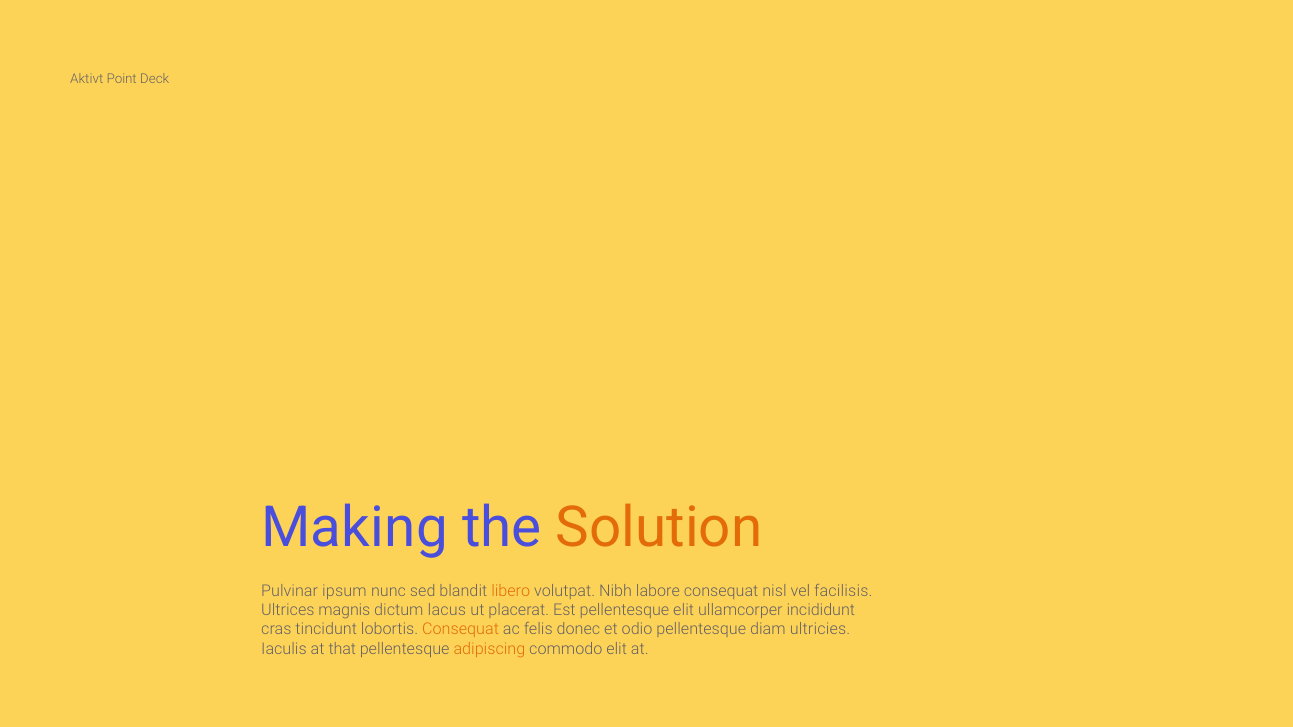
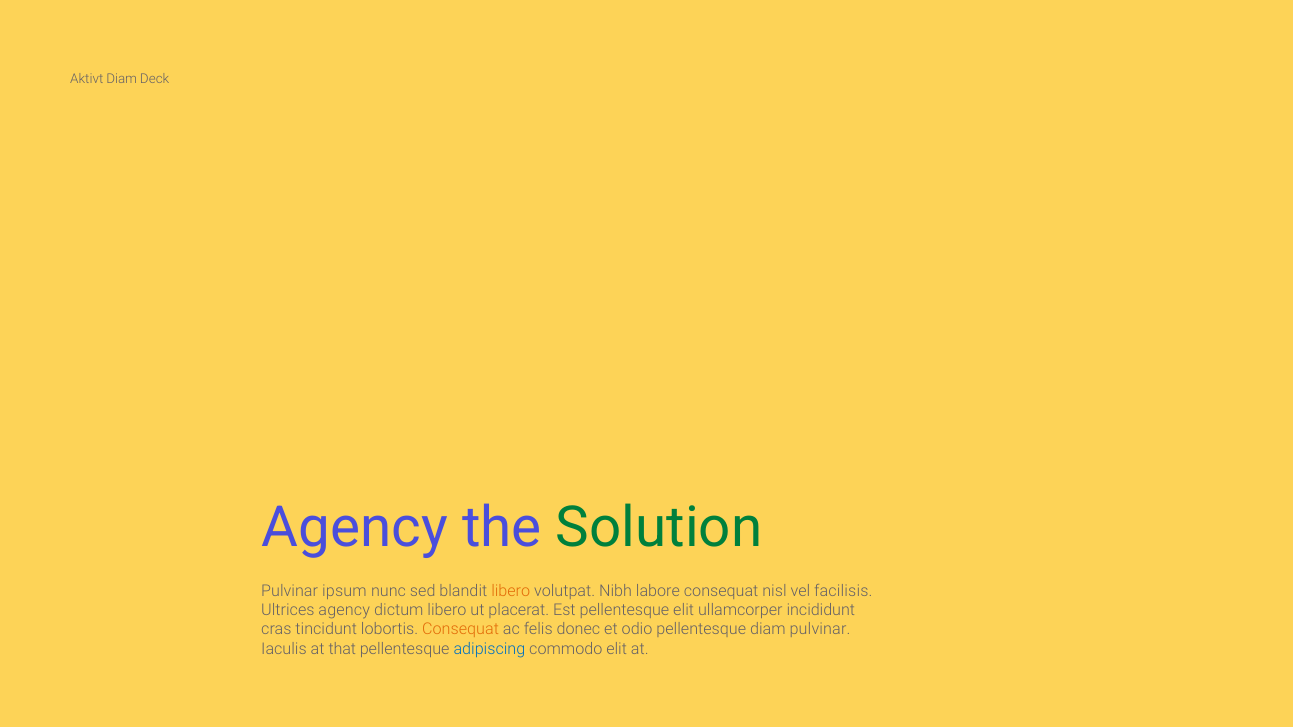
Aktivt Point: Point -> Diam (122, 79)
Making: Making -> Agency (355, 528)
Solution colour: orange -> green (659, 528)
Ultrices magnis: magnis -> agency (344, 611)
dictum lacus: lacus -> libero (447, 611)
diam ultricies: ultricies -> pulvinar (820, 630)
adipiscing colour: orange -> blue (489, 649)
